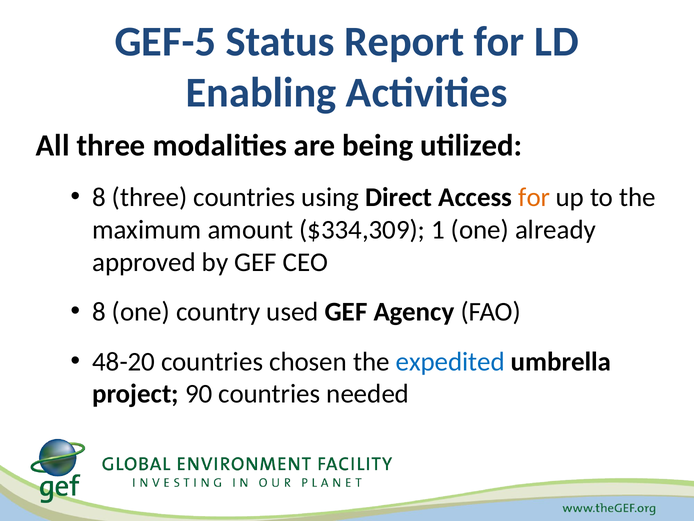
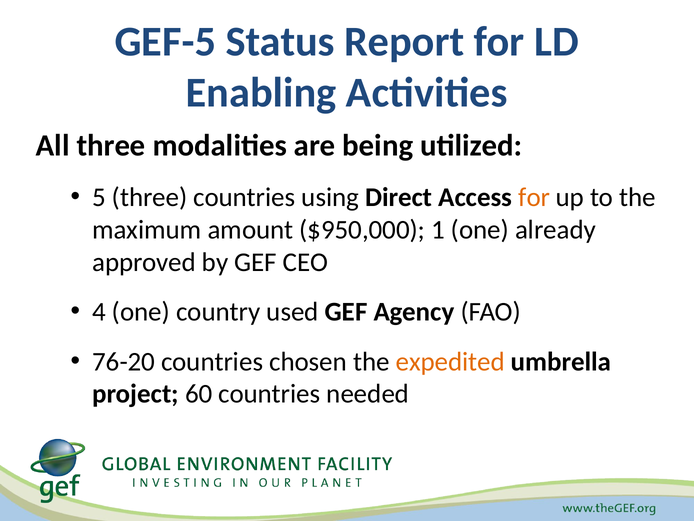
8: 8 -> 5 (99, 197)
$334,309: $334,309 -> $950,000 (362, 230)
8: 8 -> 4 (99, 312)
48-20: 48-20 -> 76-20 (124, 361)
expedited colour: blue -> orange (450, 361)
90: 90 -> 60 (199, 394)
